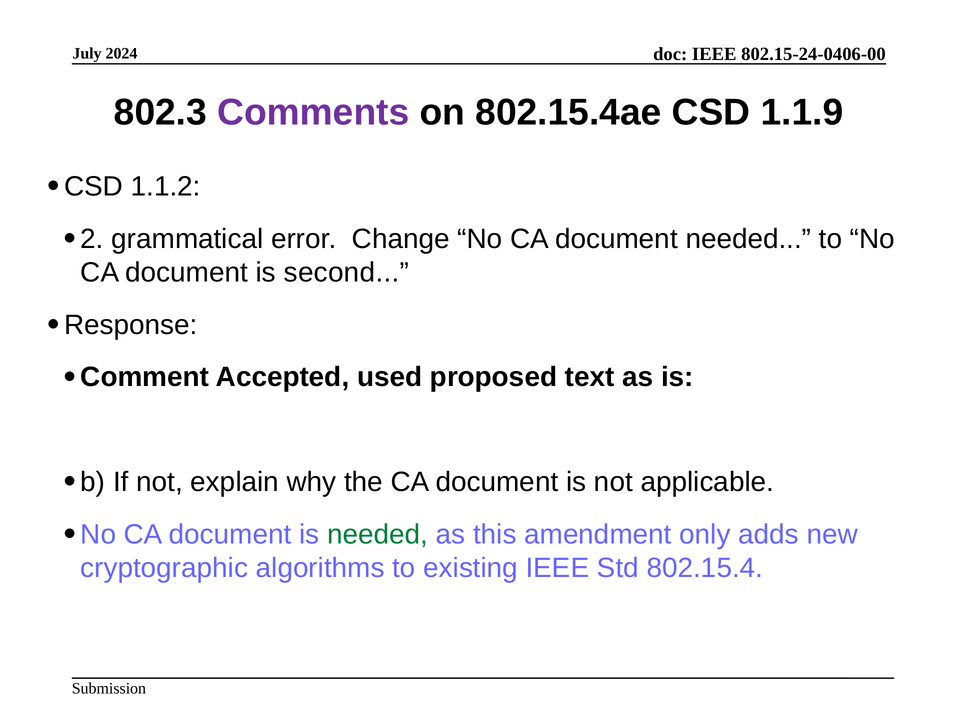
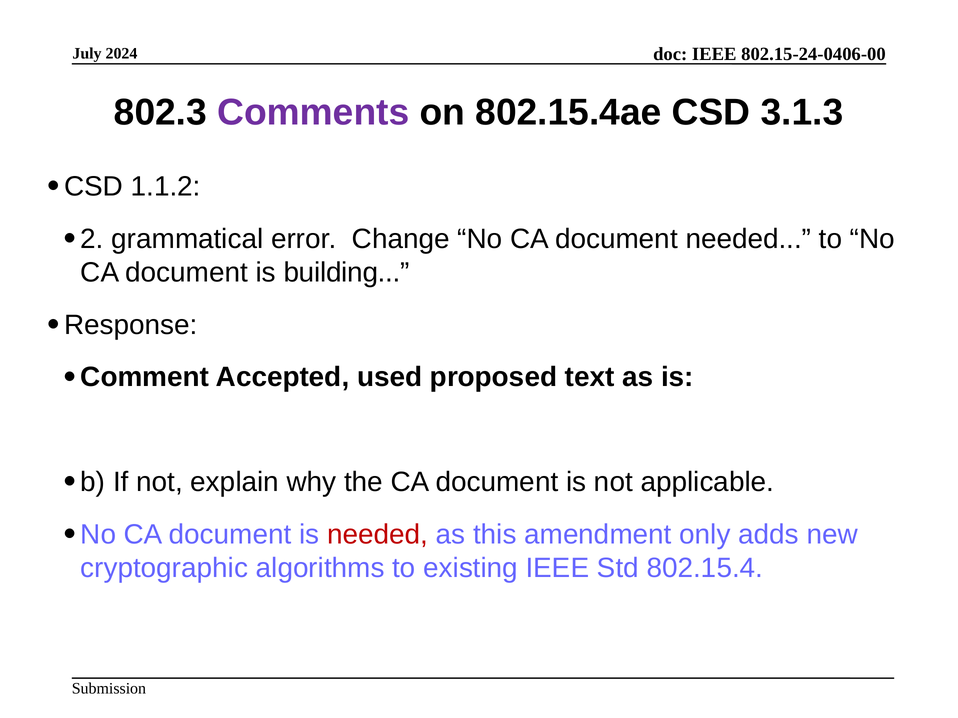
1.1.9: 1.1.9 -> 3.1.3 (802, 113)
second: second -> building (347, 273)
needed colour: green -> red (378, 535)
